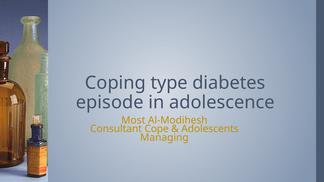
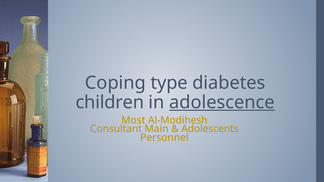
episode: episode -> children (110, 103)
adolescence underline: none -> present (222, 103)
Cope: Cope -> Main (157, 129)
Managing: Managing -> Personnel (164, 138)
